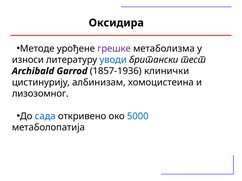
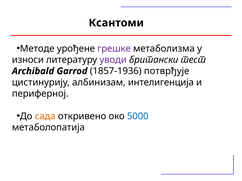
Оксидира: Оксидира -> Ксантоми (116, 23)
уводи colour: blue -> purple (113, 60)
клинички: клинички -> потврђује (167, 71)
хомоцистеина: хомоцистеина -> интелигенција (161, 83)
лизозомног: лизозомног -> периферној (40, 94)
сада colour: blue -> orange (45, 116)
